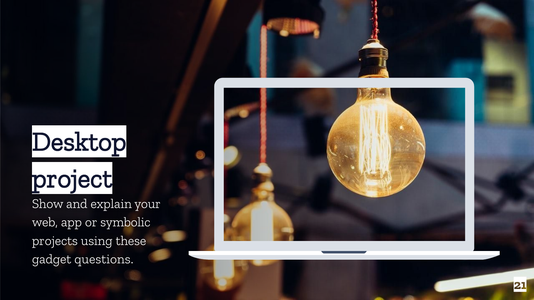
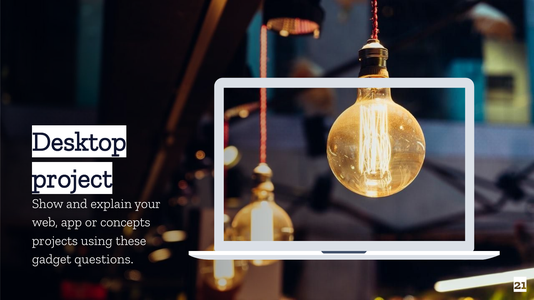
symbolic: symbolic -> concepts (125, 223)
